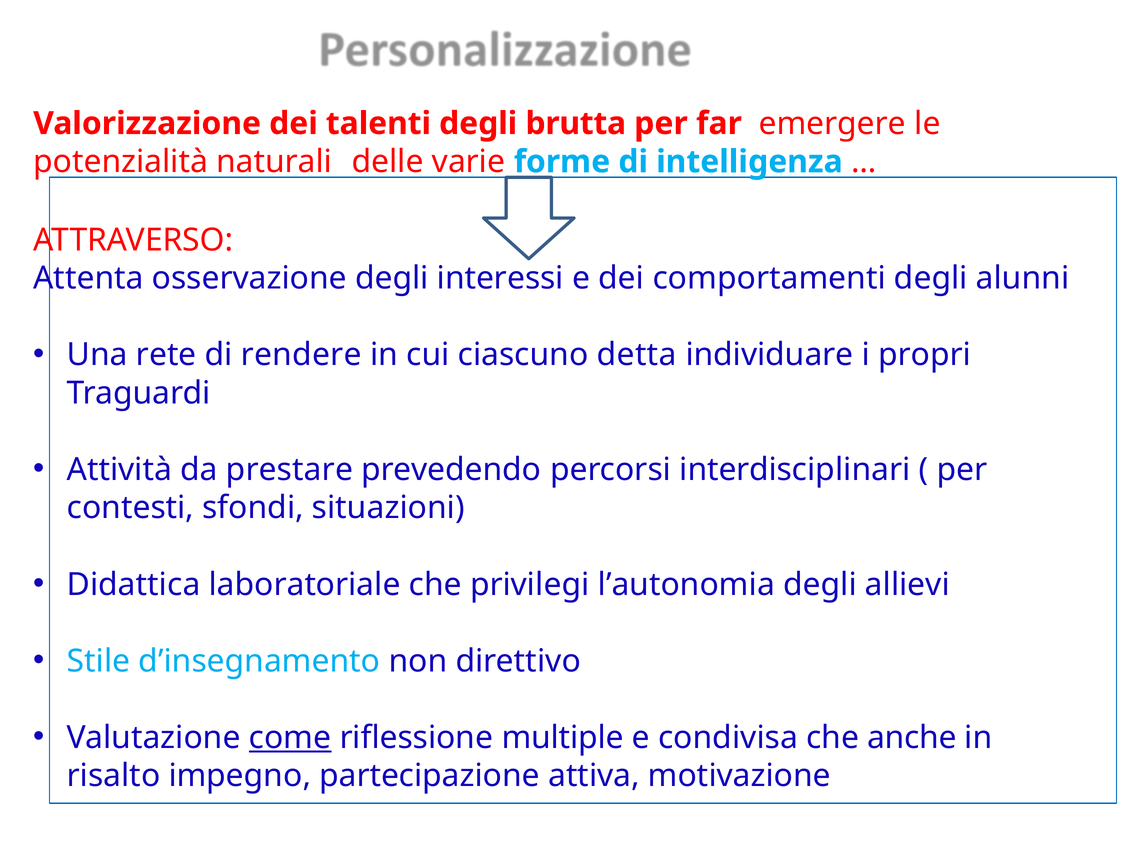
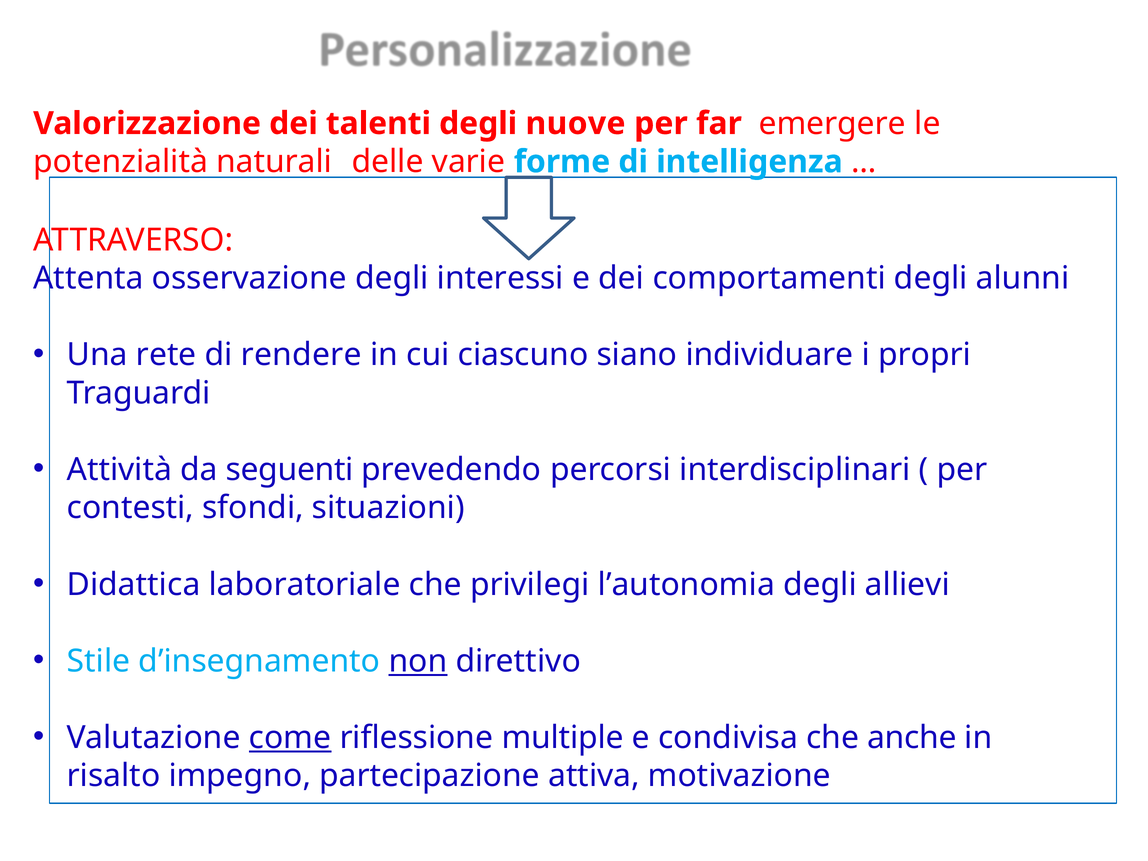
brutta: brutta -> nuove (576, 123)
detta: detta -> siano (637, 355)
prestare: prestare -> seguenti (290, 470)
non underline: none -> present (418, 661)
